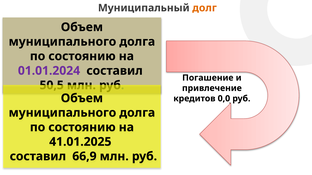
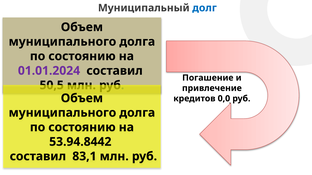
долг colour: orange -> blue (205, 8)
41.01.2025: 41.01.2025 -> 53.94.8442 (80, 142)
66,9: 66,9 -> 83,1 (84, 157)
